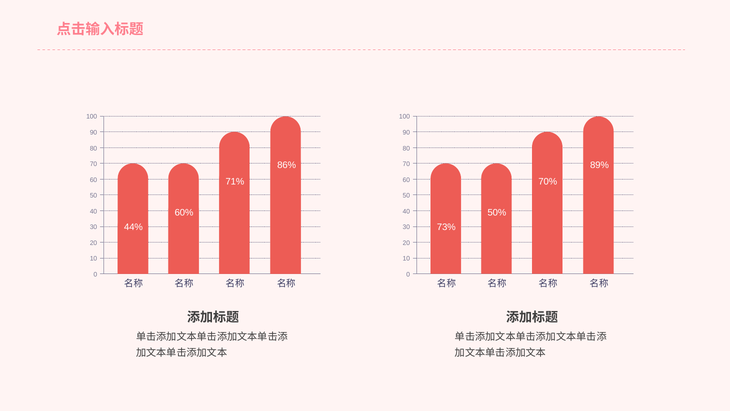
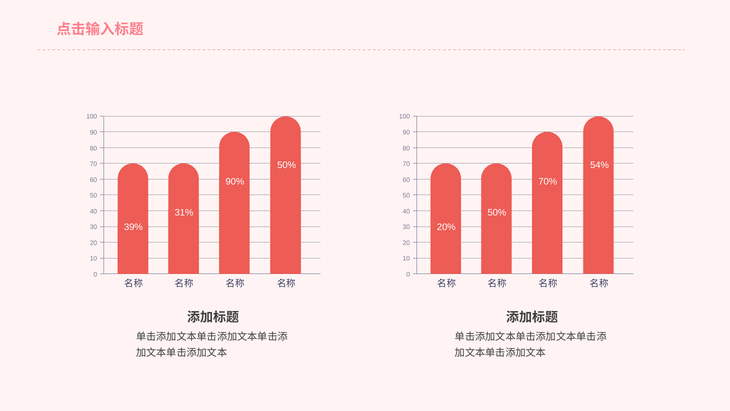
86%: 86% -> 50% (287, 165)
89%: 89% -> 54% (600, 165)
71%: 71% -> 90% (235, 181)
60%: 60% -> 31% (184, 212)
44%: 44% -> 39% (133, 227)
73%: 73% -> 20% (446, 227)
